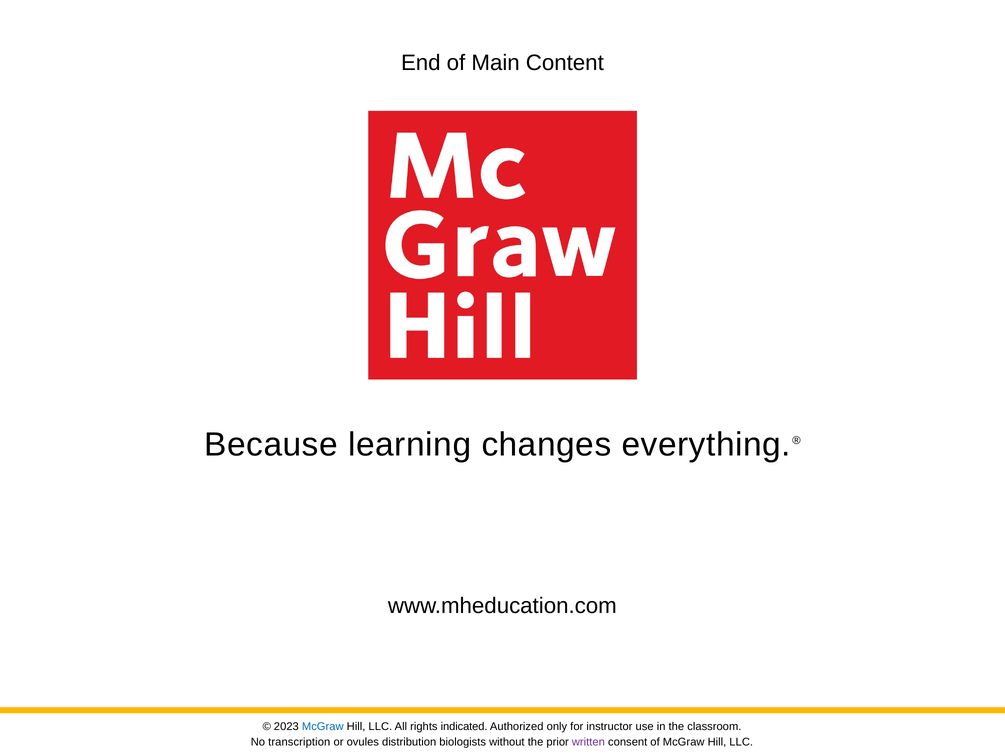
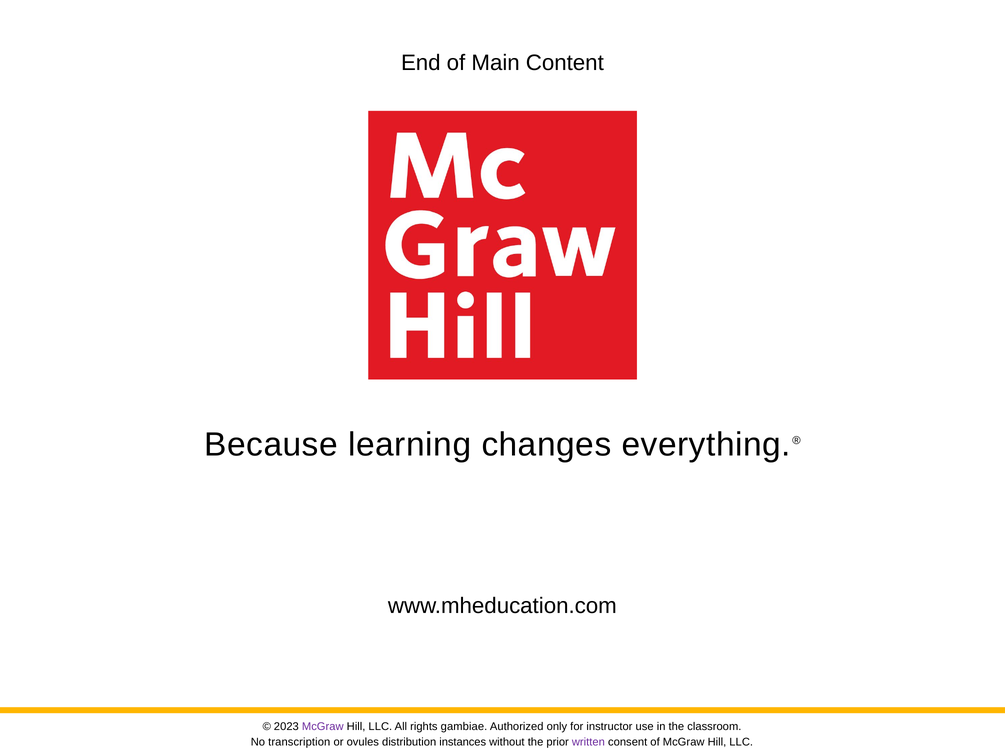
McGraw colour: blue -> purple (323, 726)
indicated: indicated -> gambiae (464, 726)
biologists: biologists -> instances (463, 742)
